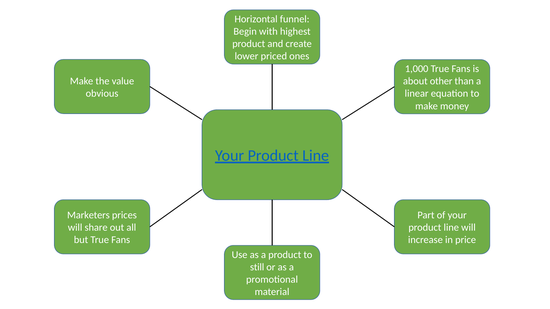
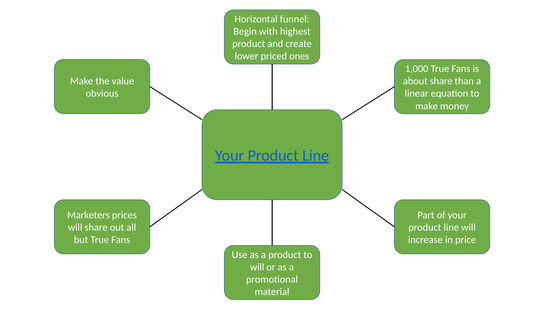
about other: other -> share (441, 81)
still: still -> will (257, 267)
